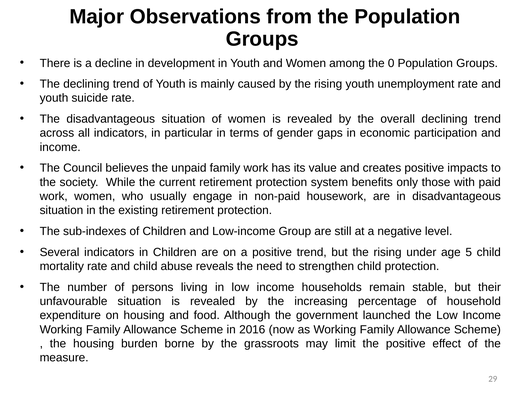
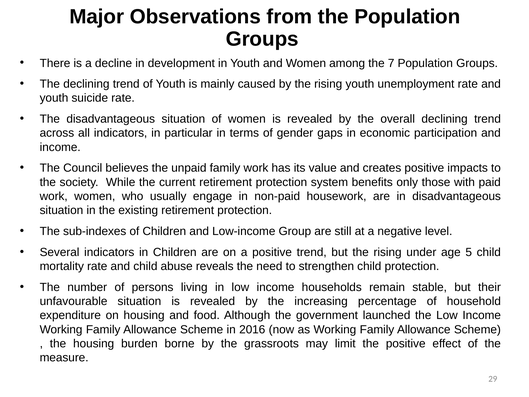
0: 0 -> 7 (391, 63)
